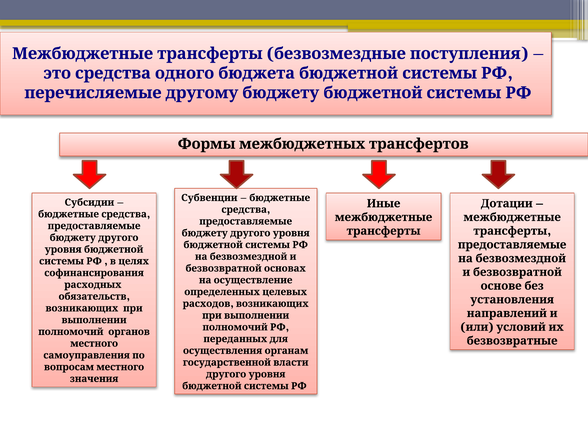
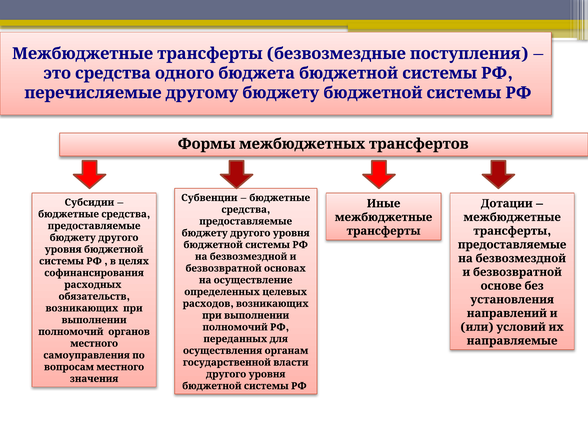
безвозвратные: безвозвратные -> направляемые (512, 341)
